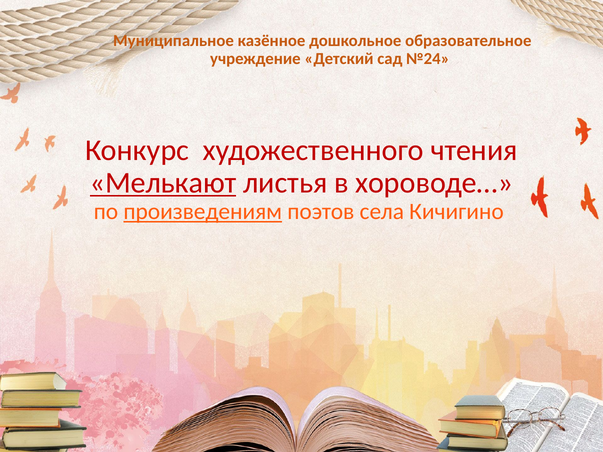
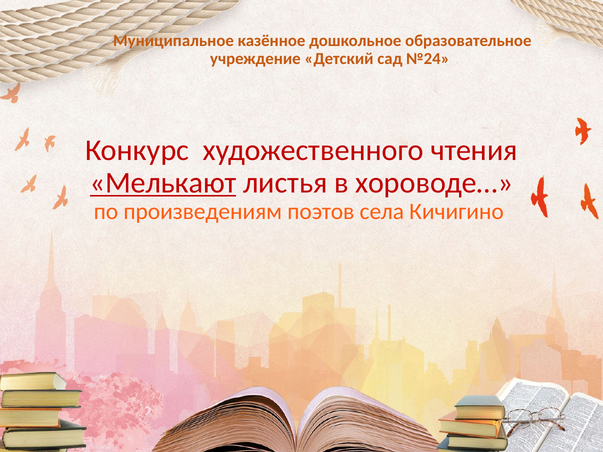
произведениям underline: present -> none (203, 212)
